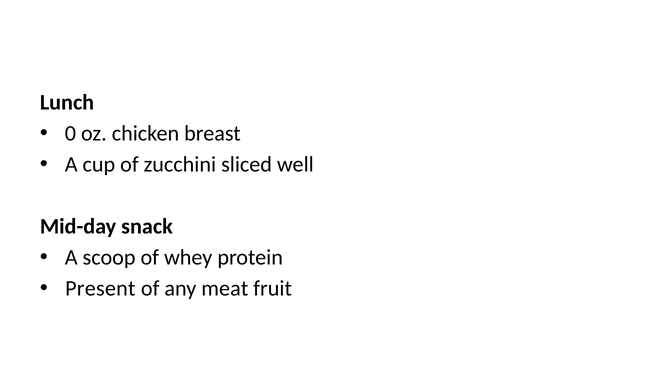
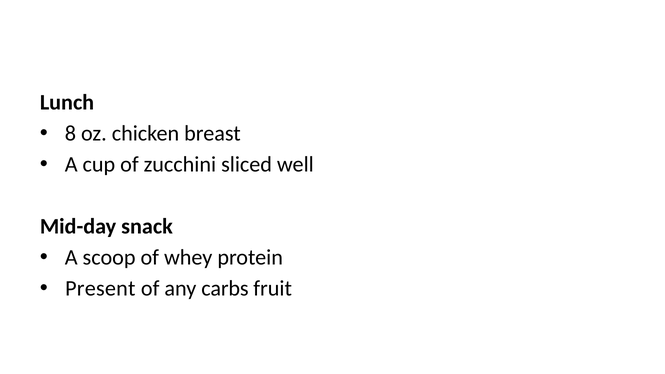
0: 0 -> 8 (70, 133)
meat: meat -> carbs (225, 289)
